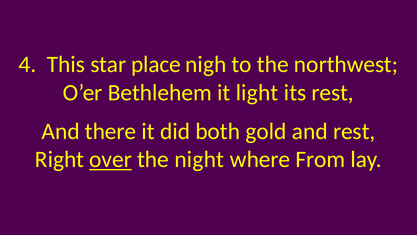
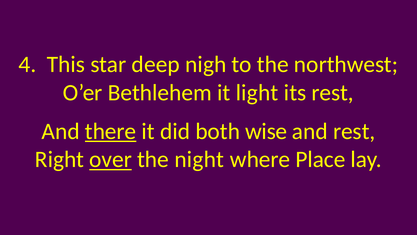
place: place -> deep (156, 64)
there underline: none -> present (111, 131)
gold: gold -> wise (266, 131)
From: From -> Place (320, 159)
